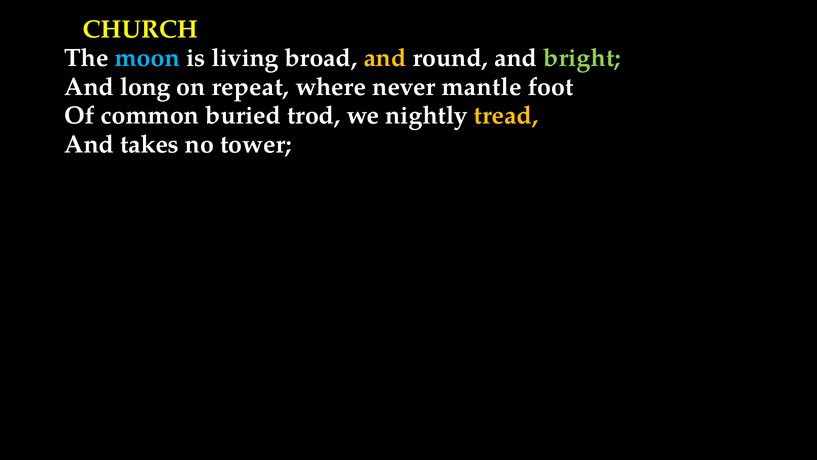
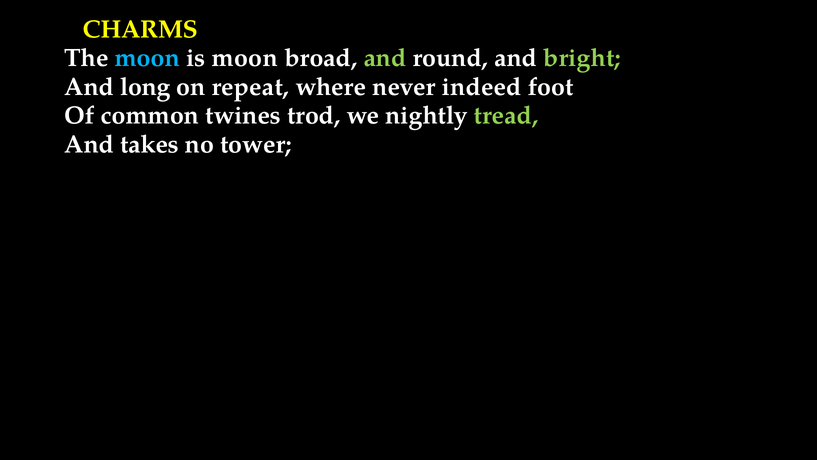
CHURCH: CHURCH -> CHARMS (140, 29)
is living: living -> moon (245, 58)
and colour: yellow -> light green (385, 58)
mantle: mantle -> indeed (482, 87)
buried: buried -> twines (243, 116)
tread colour: yellow -> light green (506, 116)
